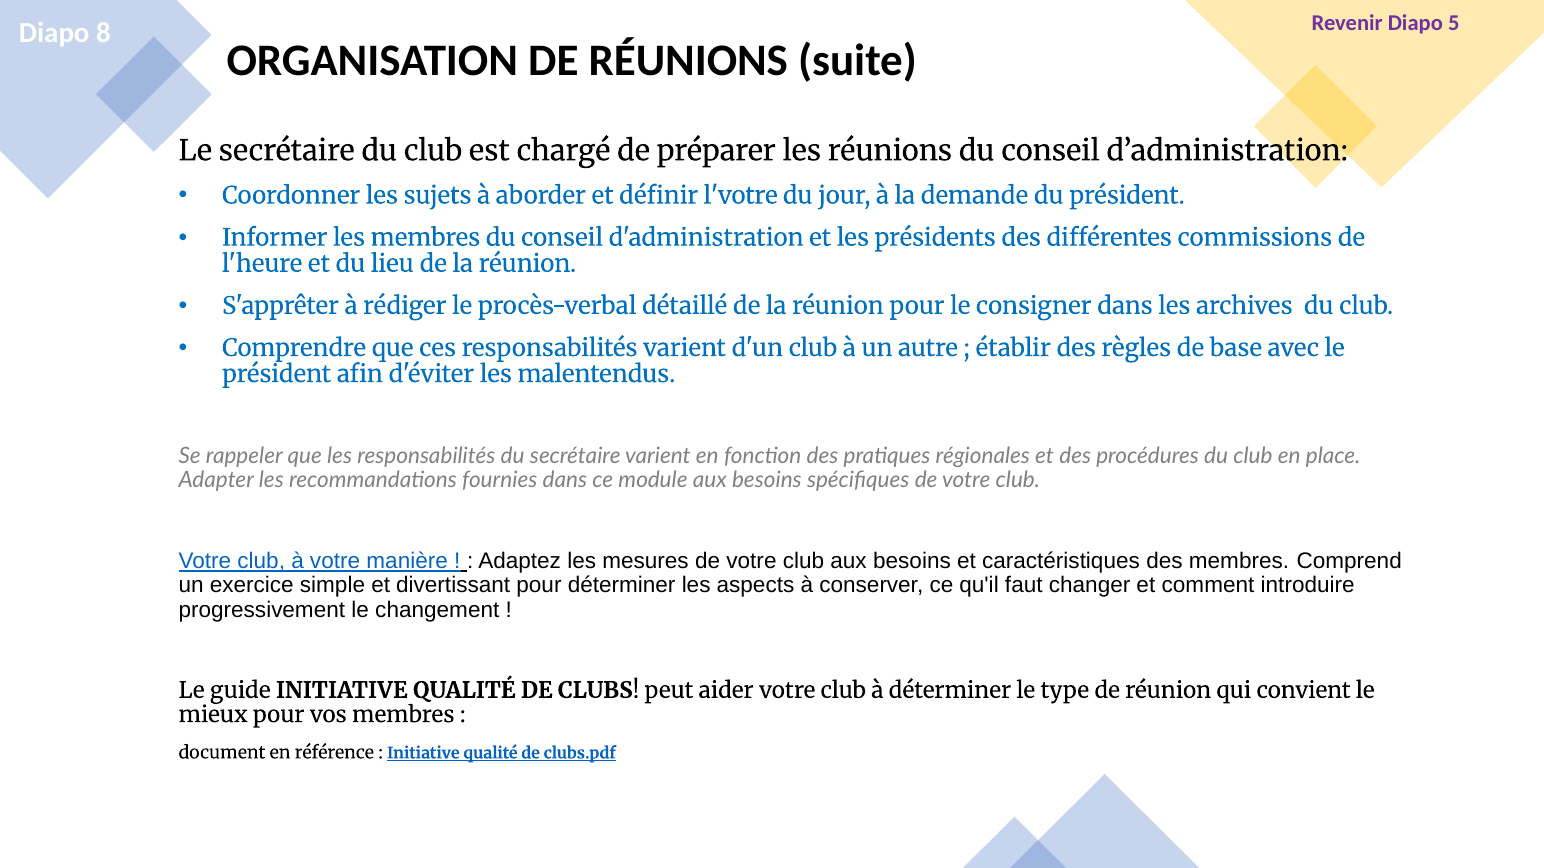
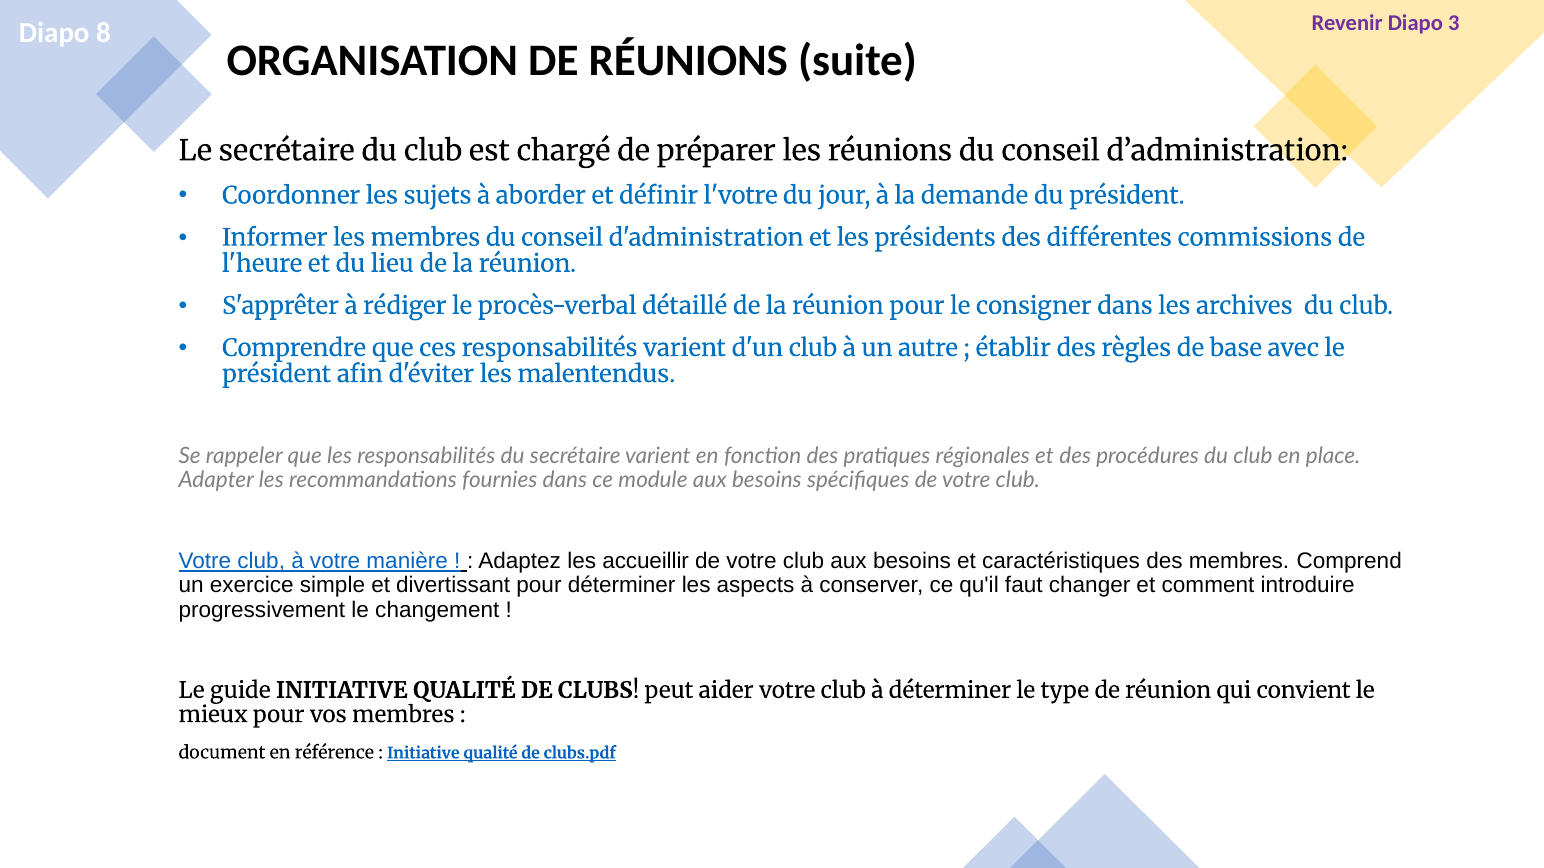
5: 5 -> 3 (1454, 23)
mesures: mesures -> accueillir (646, 561)
